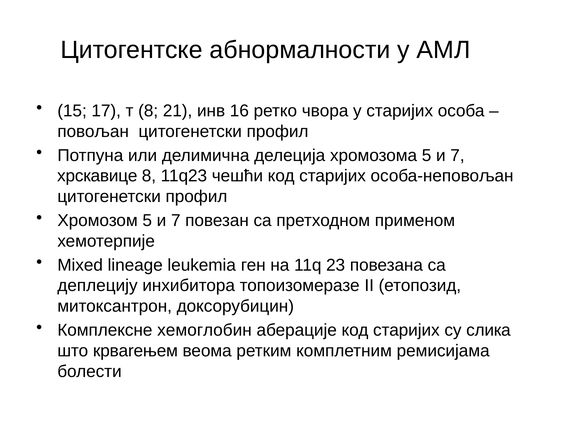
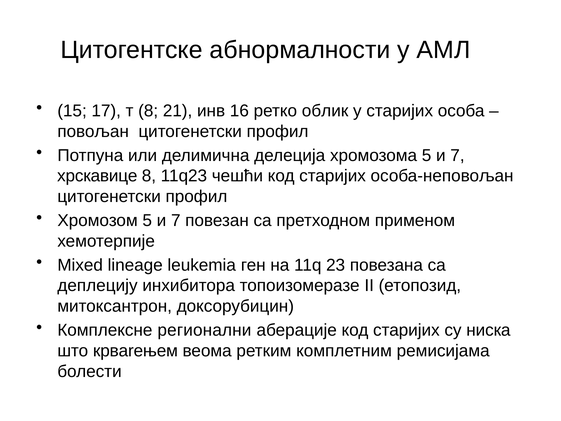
чвора: чвора -> облик (325, 111)
хемоглобин: хемоглобин -> регионални (204, 330)
слика: слика -> ниска (488, 330)
